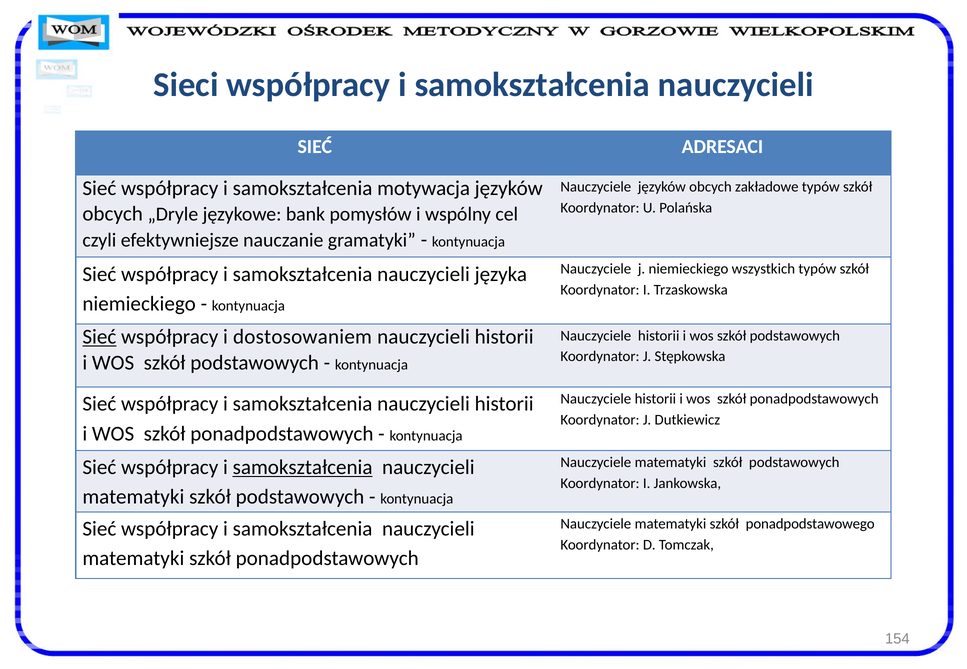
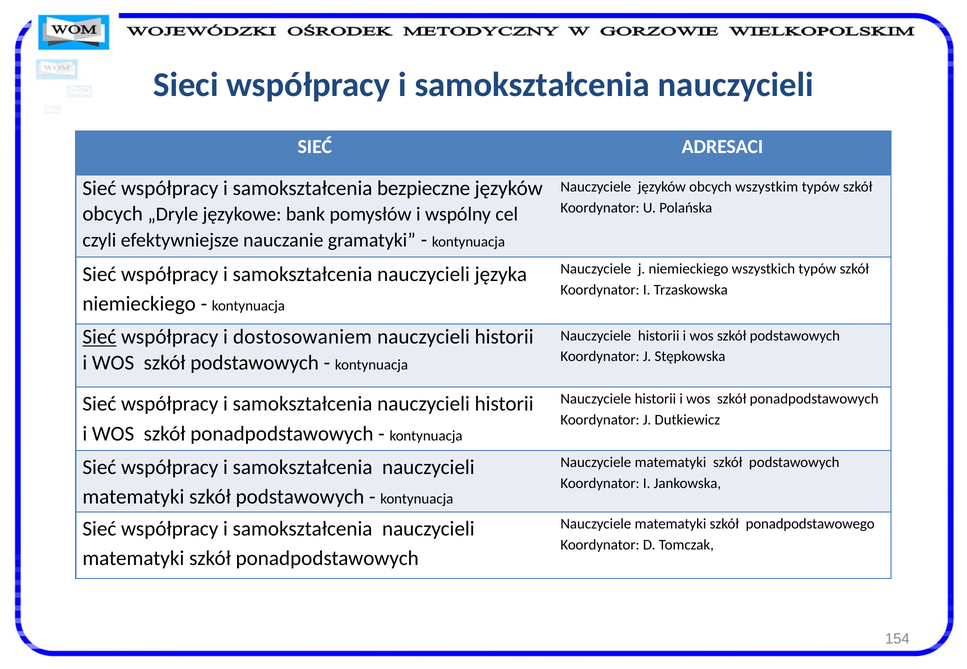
motywacja: motywacja -> bezpieczne (424, 188)
zakładowe: zakładowe -> wszystkim (767, 187)
samokształcenia underline: present -> none (303, 468)
